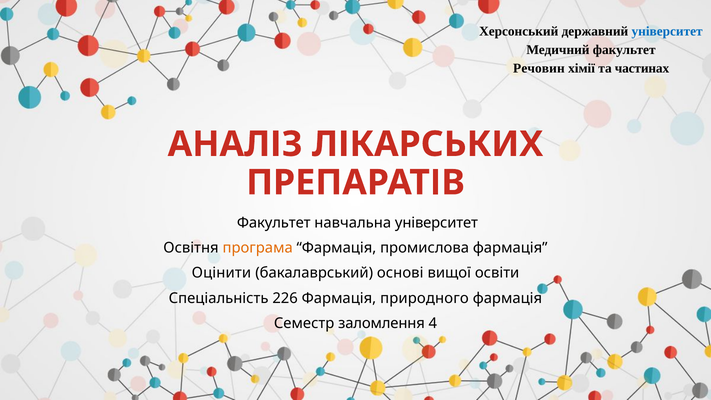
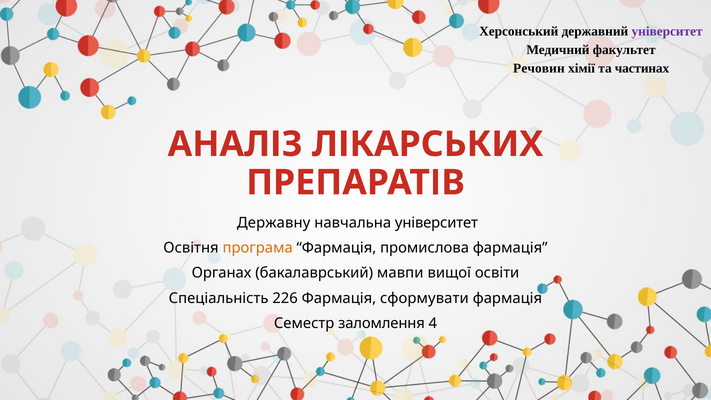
університет colour: blue -> purple (667, 31)
Факультет: Факультет -> Державну (274, 223)
Оцінити: Оцінити -> Органах (222, 273)
основі: основі -> мавпи (400, 273)
природного: природного -> сформувати (424, 298)
